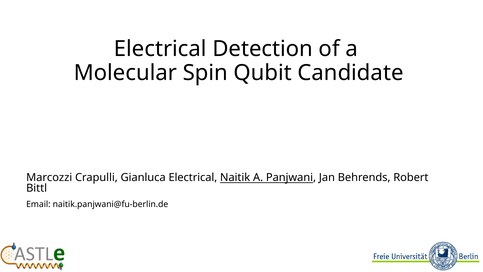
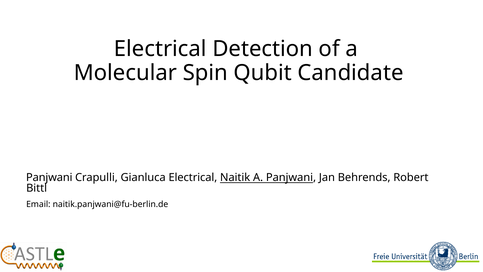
Marcozzi: Marcozzi -> Panjwani (49, 177)
